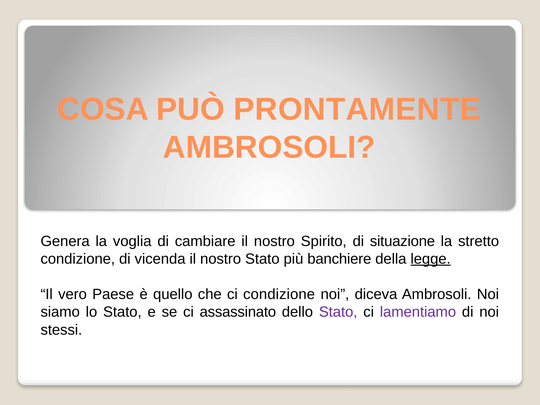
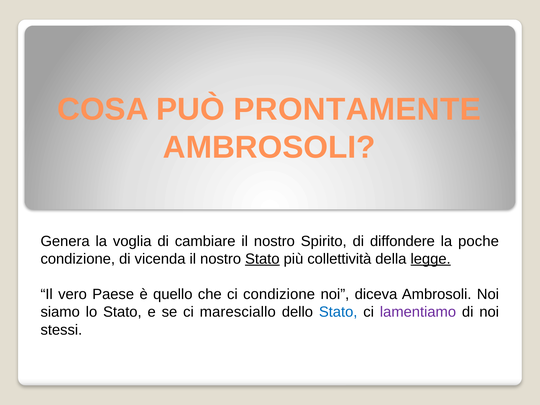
situazione: situazione -> diffondere (402, 241)
stretto: stretto -> poche (479, 241)
Stato underline: none -> present (262, 259)
banchiere: banchiere -> collettività (339, 259)
assassinato: assassinato -> maresciallo (238, 312)
Stato colour: purple -> blue (338, 312)
